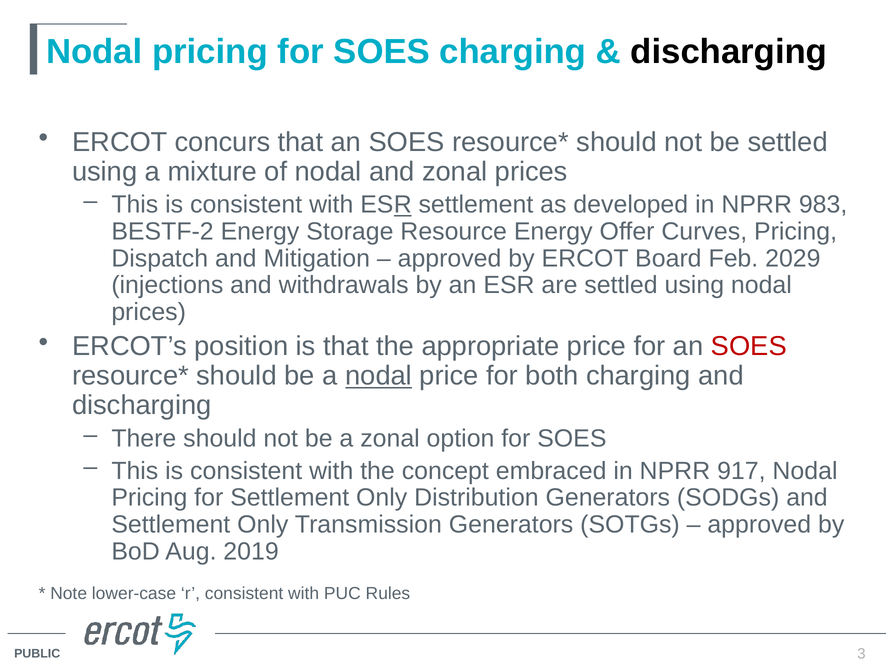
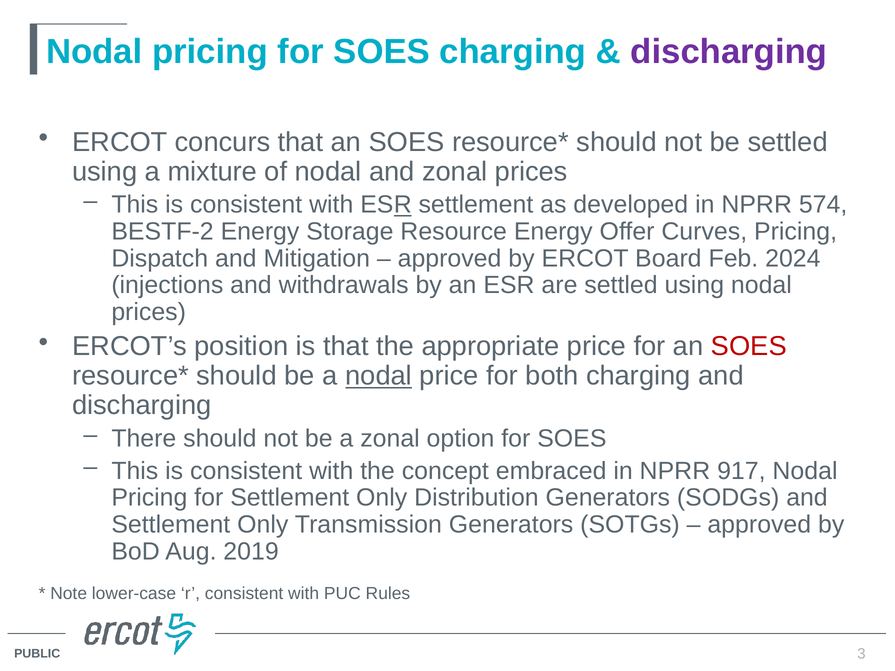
discharging colour: black -> purple (729, 52)
983: 983 -> 574 (823, 205)
2029: 2029 -> 2024 (793, 259)
